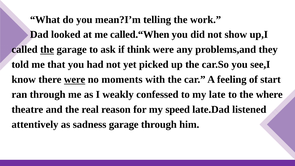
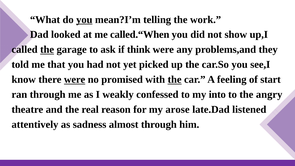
you underline: none -> present (84, 20)
moments: moments -> promised (122, 80)
the underline: none -> present (175, 80)
late: late -> into (217, 94)
where: where -> angry (269, 94)
speed: speed -> arose (178, 109)
sadness garage: garage -> almost (124, 124)
